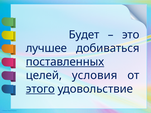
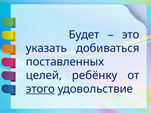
лучшее: лучшее -> указать (46, 48)
поставленных underline: present -> none (65, 62)
условия: условия -> ребёнку (95, 76)
